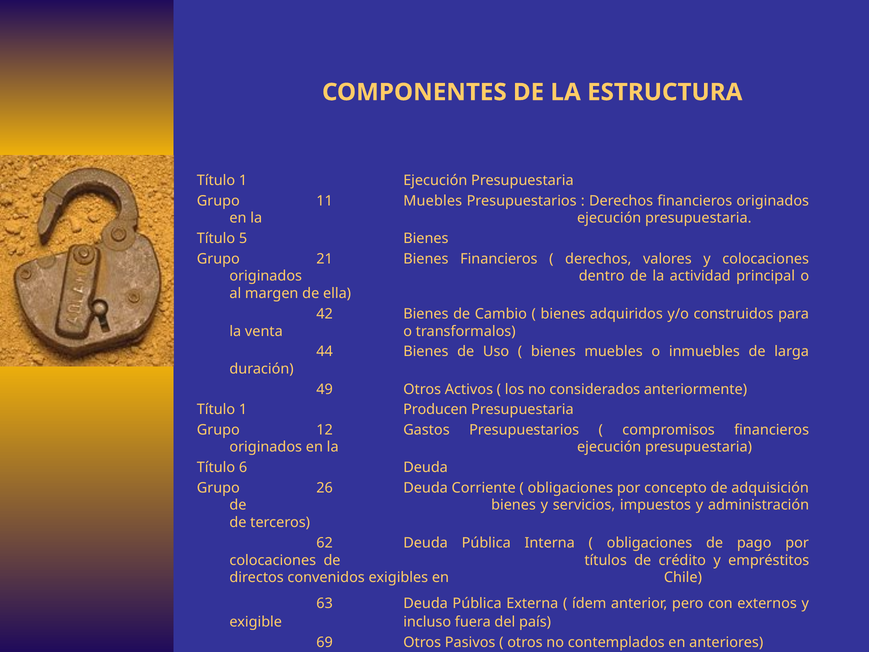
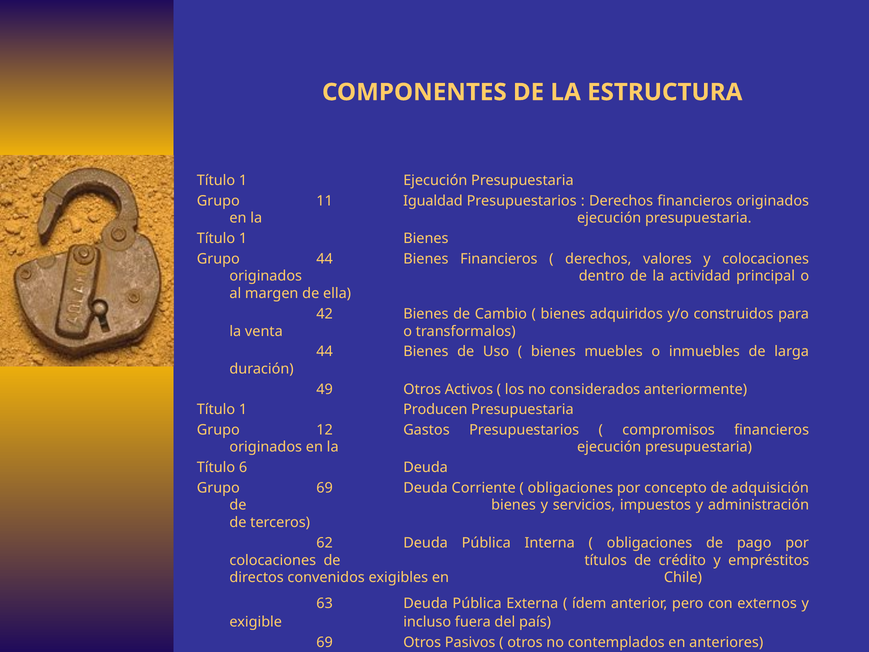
11 Muebles: Muebles -> Igualdad (433, 201)
5: 5 -> 1 (243, 238)
Grupo 21: 21 -> 44 (325, 259)
Grupo 26: 26 -> 69 (325, 488)
